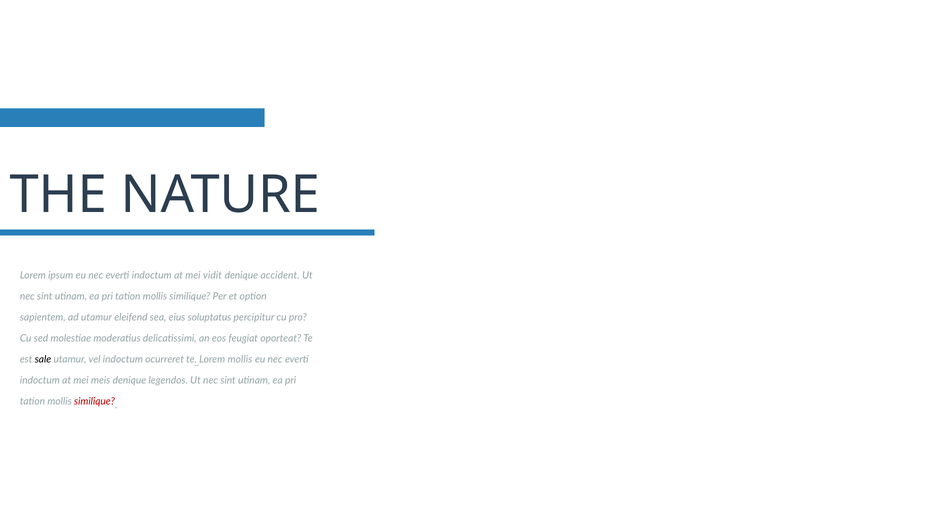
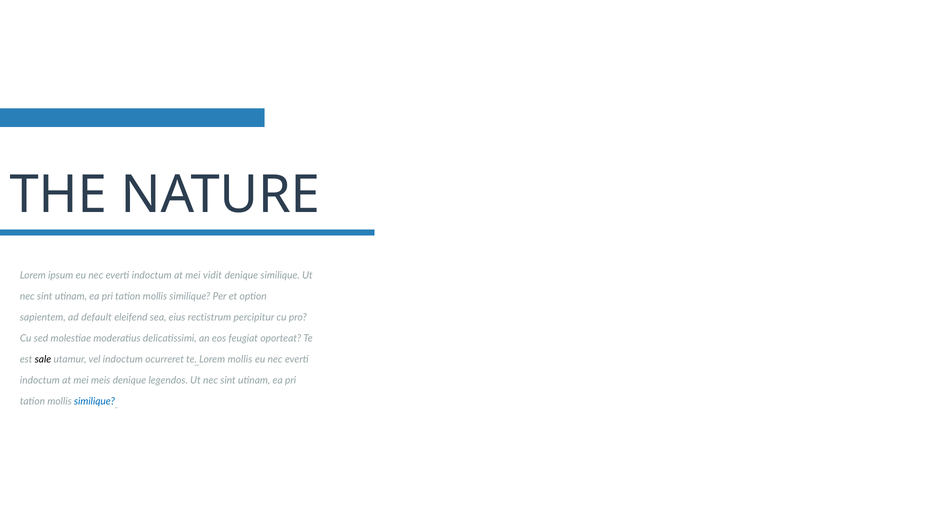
denique accident: accident -> similique (280, 275)
ad utamur: utamur -> default (97, 317)
soluptatus: soluptatus -> rectistrum (210, 317)
similique colour: red -> blue (95, 402)
